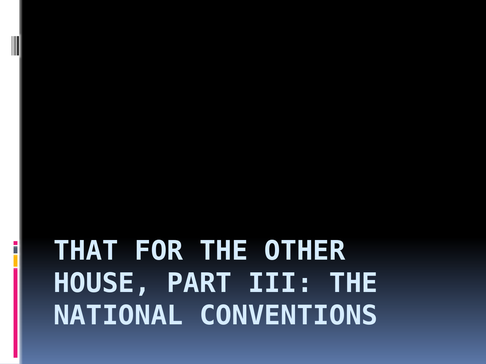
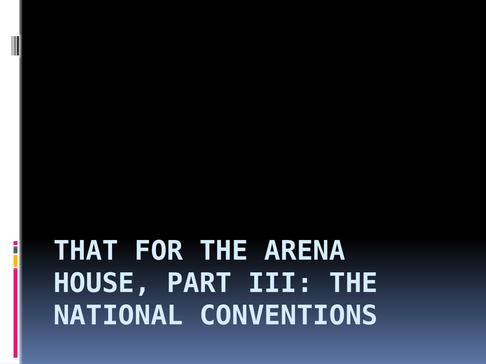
OTHER: OTHER -> ARENA (305, 251)
